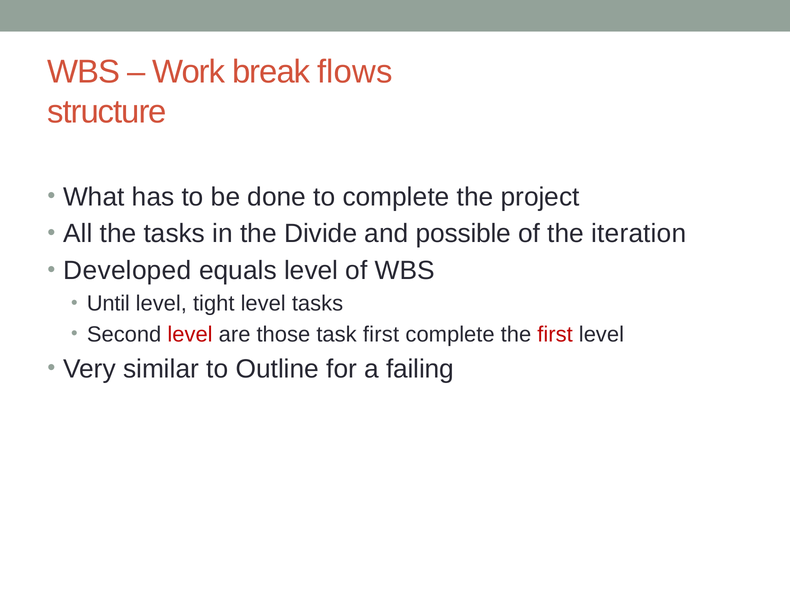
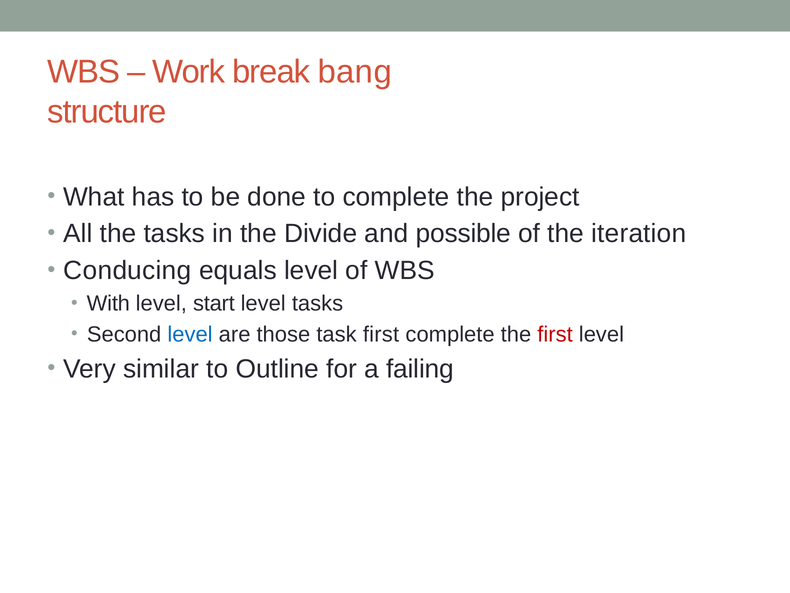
flows: flows -> bang (355, 72)
Developed: Developed -> Conducing (127, 270)
Until: Until -> With (108, 303)
tight: tight -> start (214, 303)
level colour: red -> blue (190, 334)
